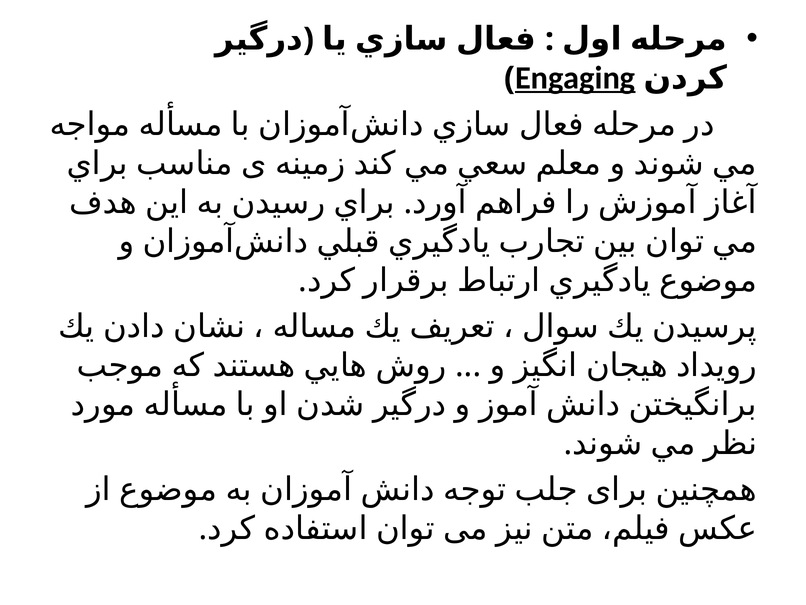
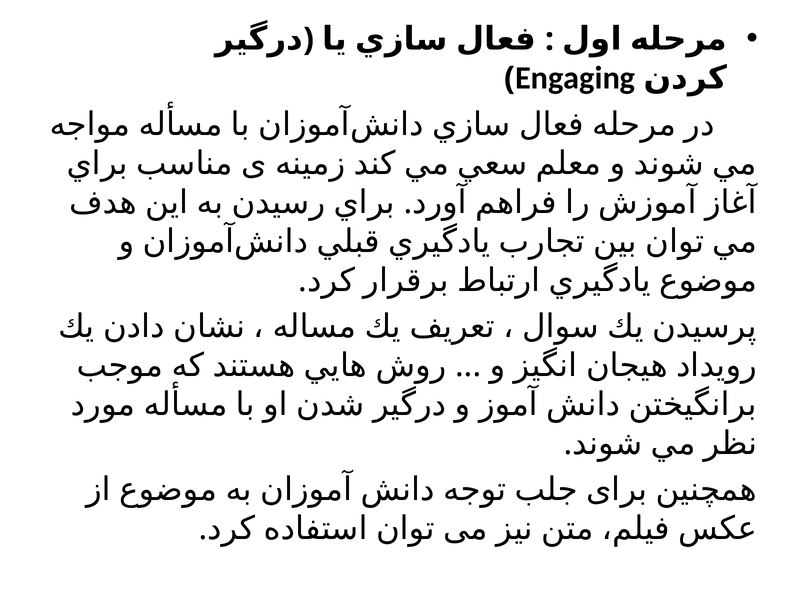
Engaging underline: present -> none (575, 78)
